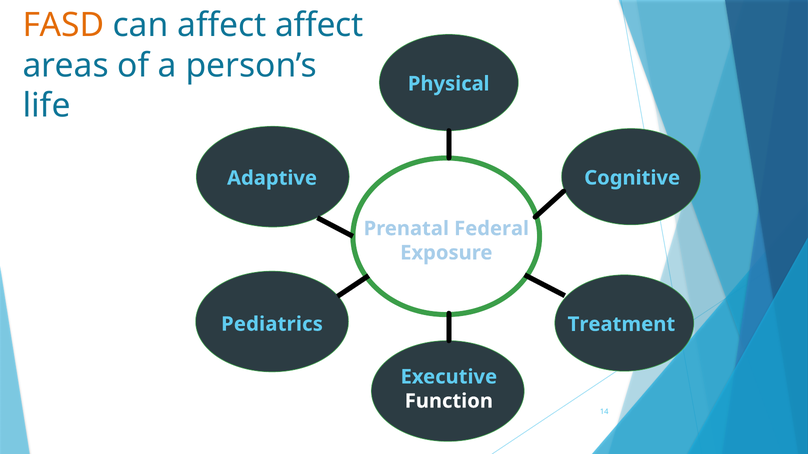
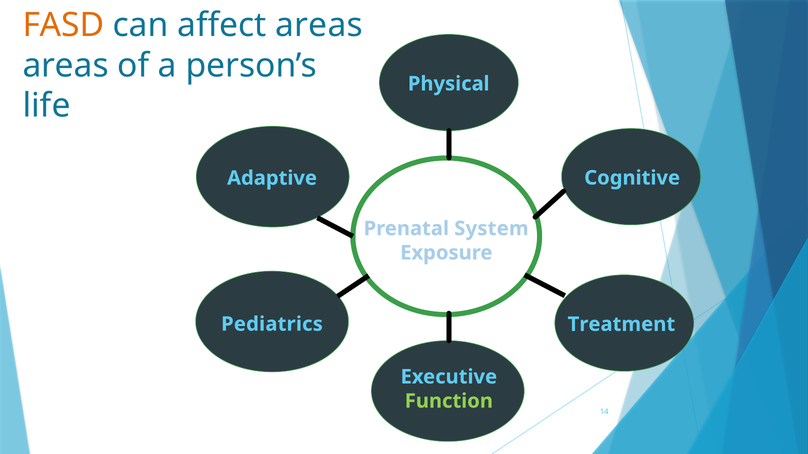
affect affect: affect -> areas (319, 25)
Federal: Federal -> System (491, 229)
Function colour: white -> light green (449, 401)
